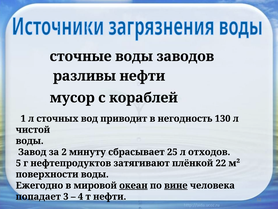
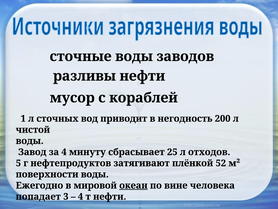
130: 130 -> 200 (223, 118)
за 2: 2 -> 4 (64, 152)
22: 22 -> 52 (221, 163)
вине underline: present -> none (176, 185)
